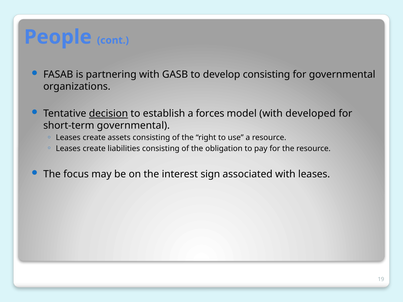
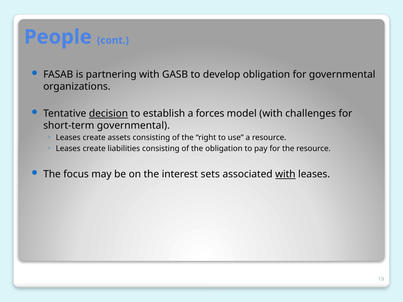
develop consisting: consisting -> obligation (267, 75)
developed: developed -> challenges (311, 114)
sign: sign -> sets (210, 174)
with underline: none -> present (285, 174)
